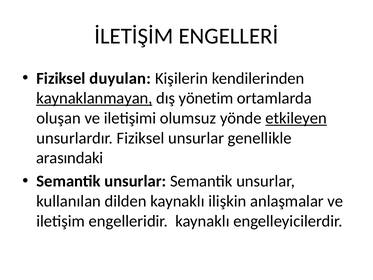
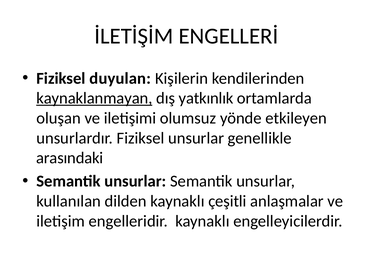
yönetim: yönetim -> yatkınlık (206, 98)
etkileyen underline: present -> none (296, 118)
ilişkin: ilişkin -> çeşitli (227, 201)
